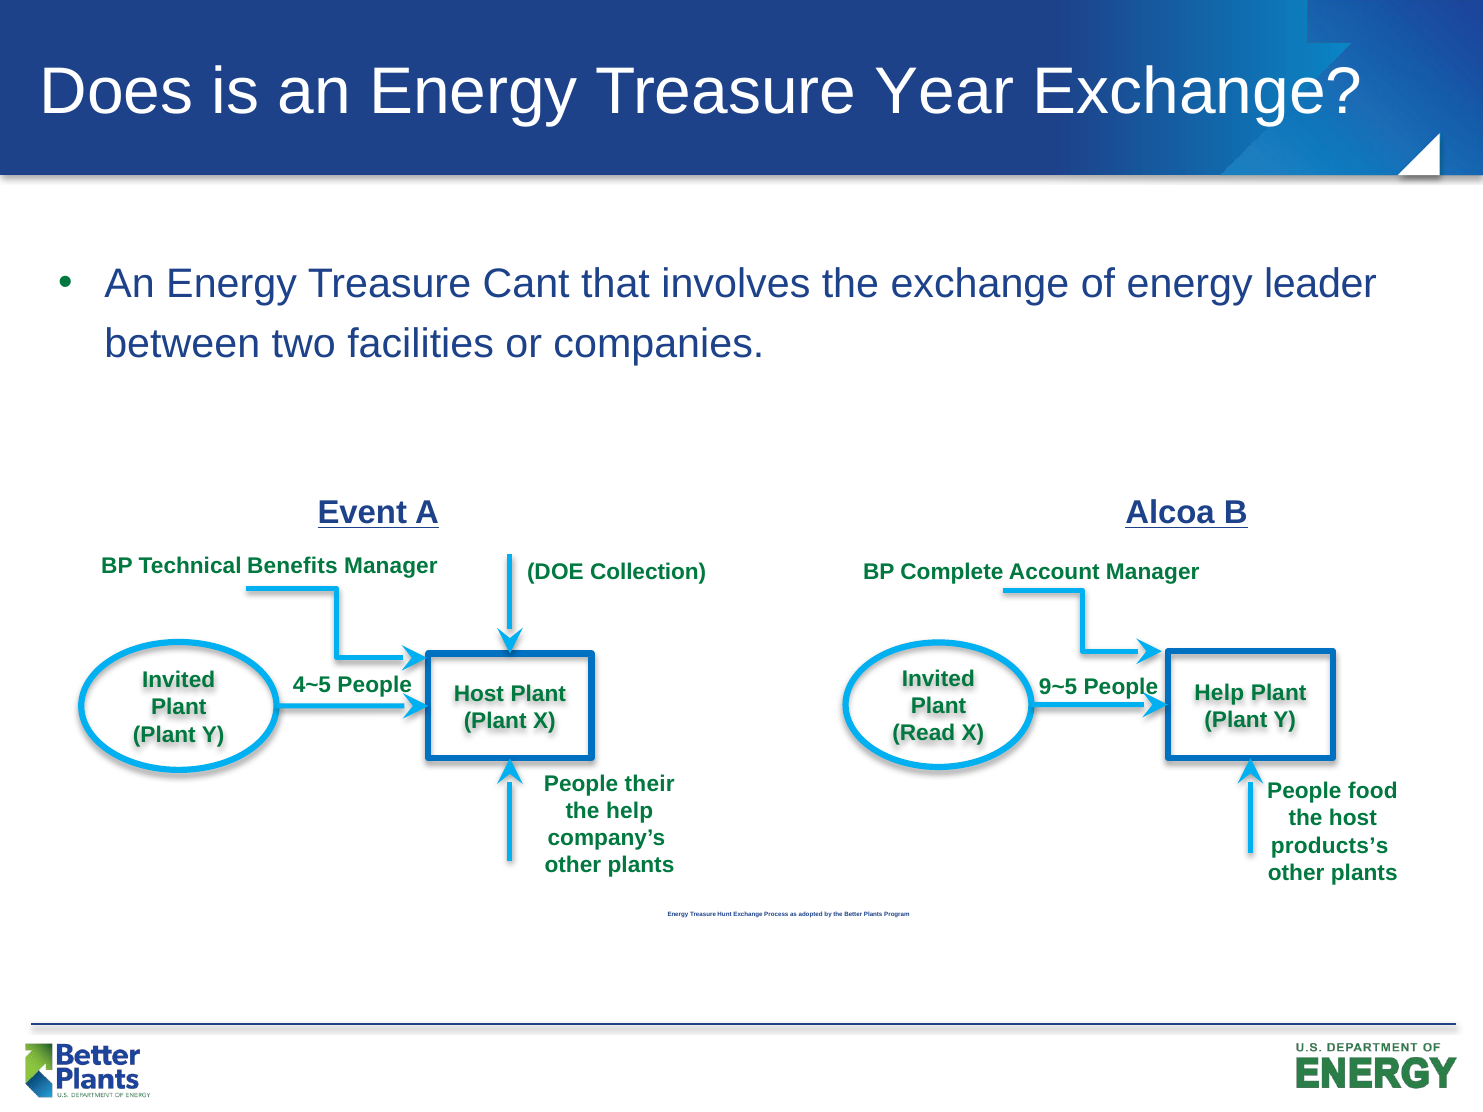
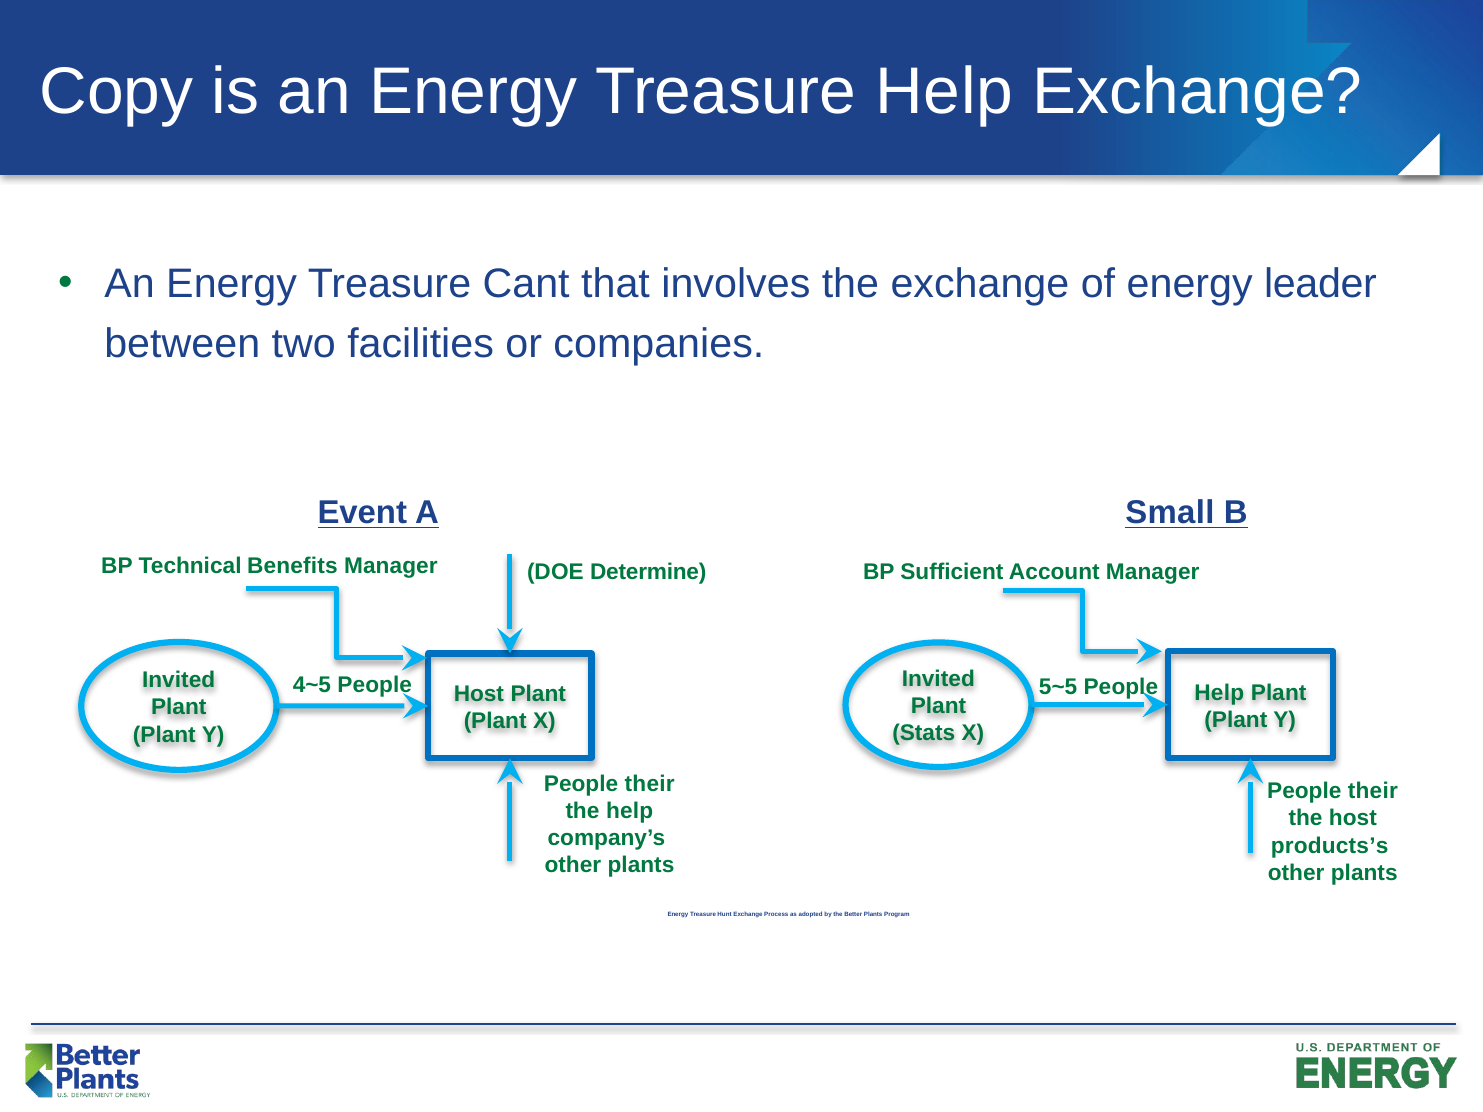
Does: Does -> Copy (116, 92)
Treasure Year: Year -> Help (944, 92)
Alcoa: Alcoa -> Small (1170, 513)
Collection: Collection -> Determine (648, 573)
Complete: Complete -> Sufficient (952, 573)
9~5: 9~5 -> 5~5 (1058, 687)
Read: Read -> Stats (924, 734)
food: food -> their (1373, 791)
